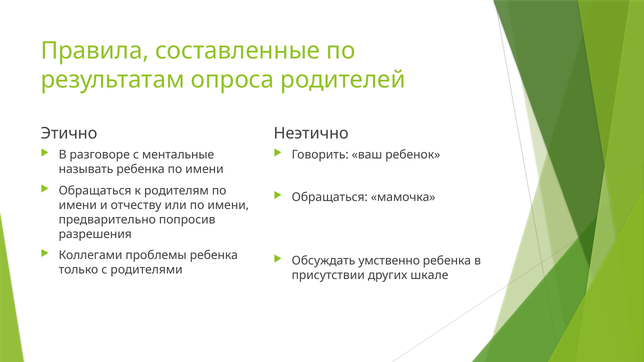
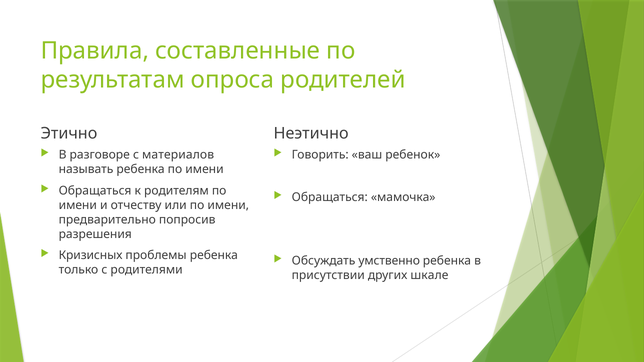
ментальные: ментальные -> материалов (178, 155)
Коллегами: Коллегами -> Кризисных (91, 255)
